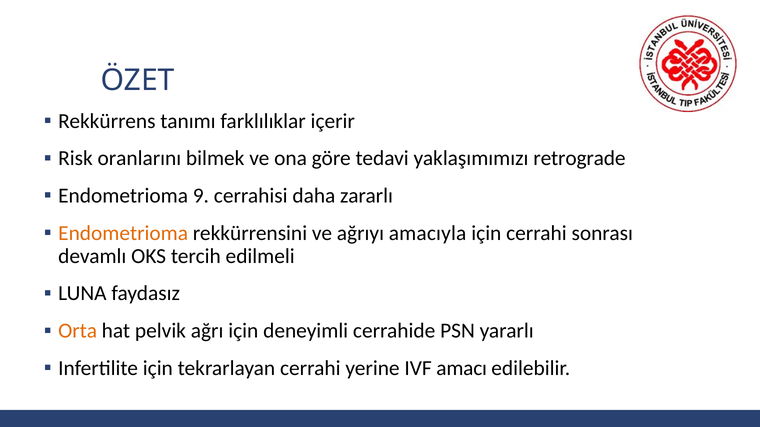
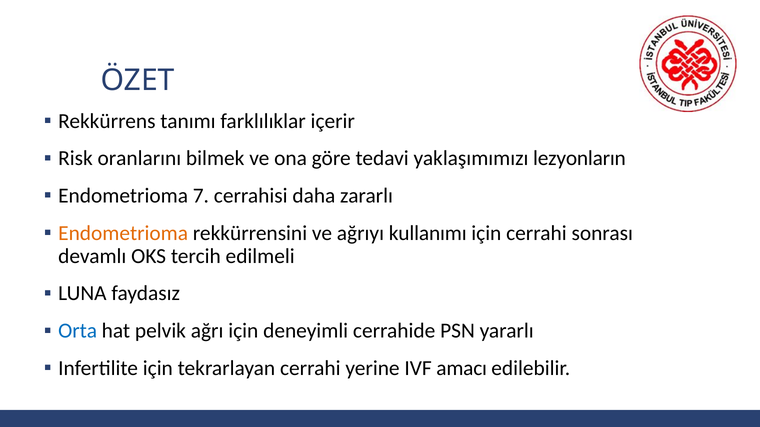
retrograde: retrograde -> lezyonların (579, 159)
9: 9 -> 7 (201, 196)
amacıyla: amacıyla -> kullanımı (428, 233)
Orta colour: orange -> blue (78, 331)
